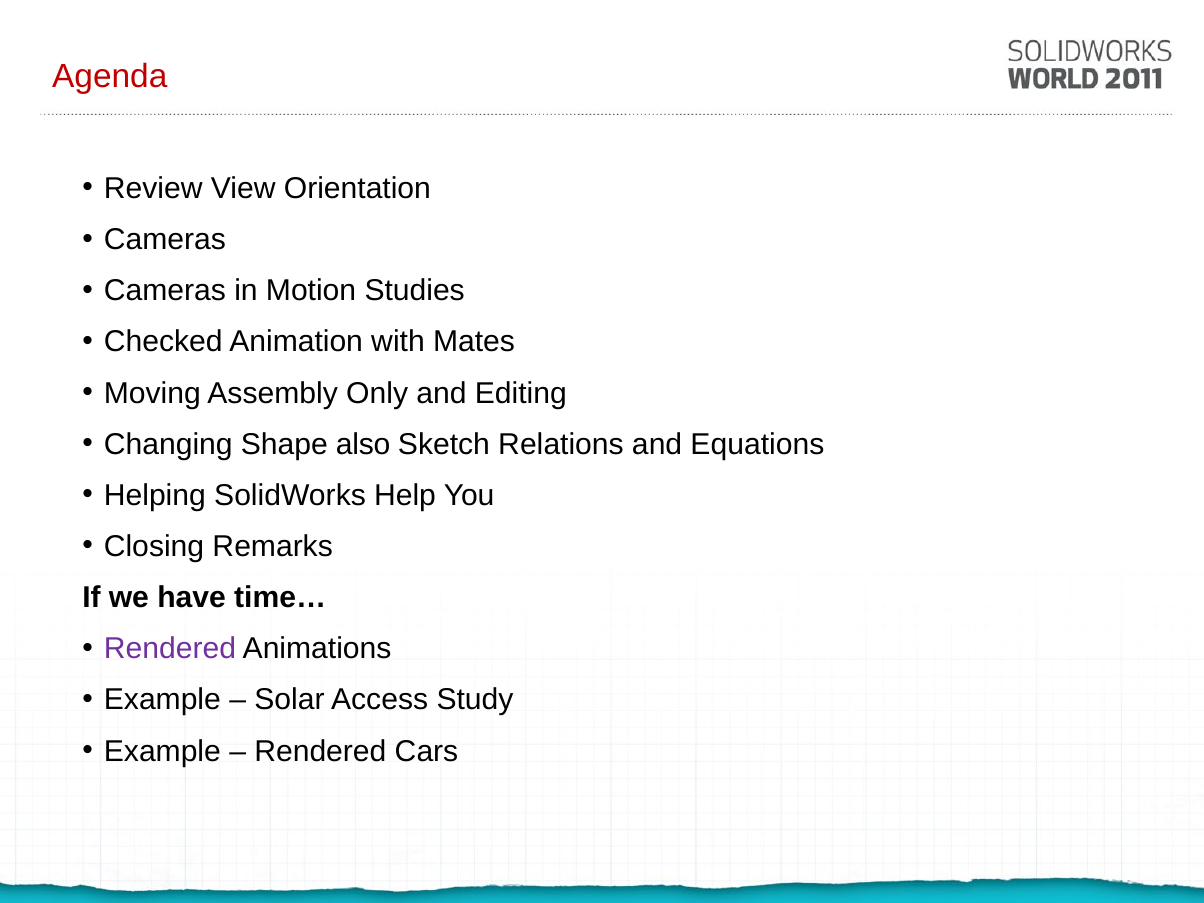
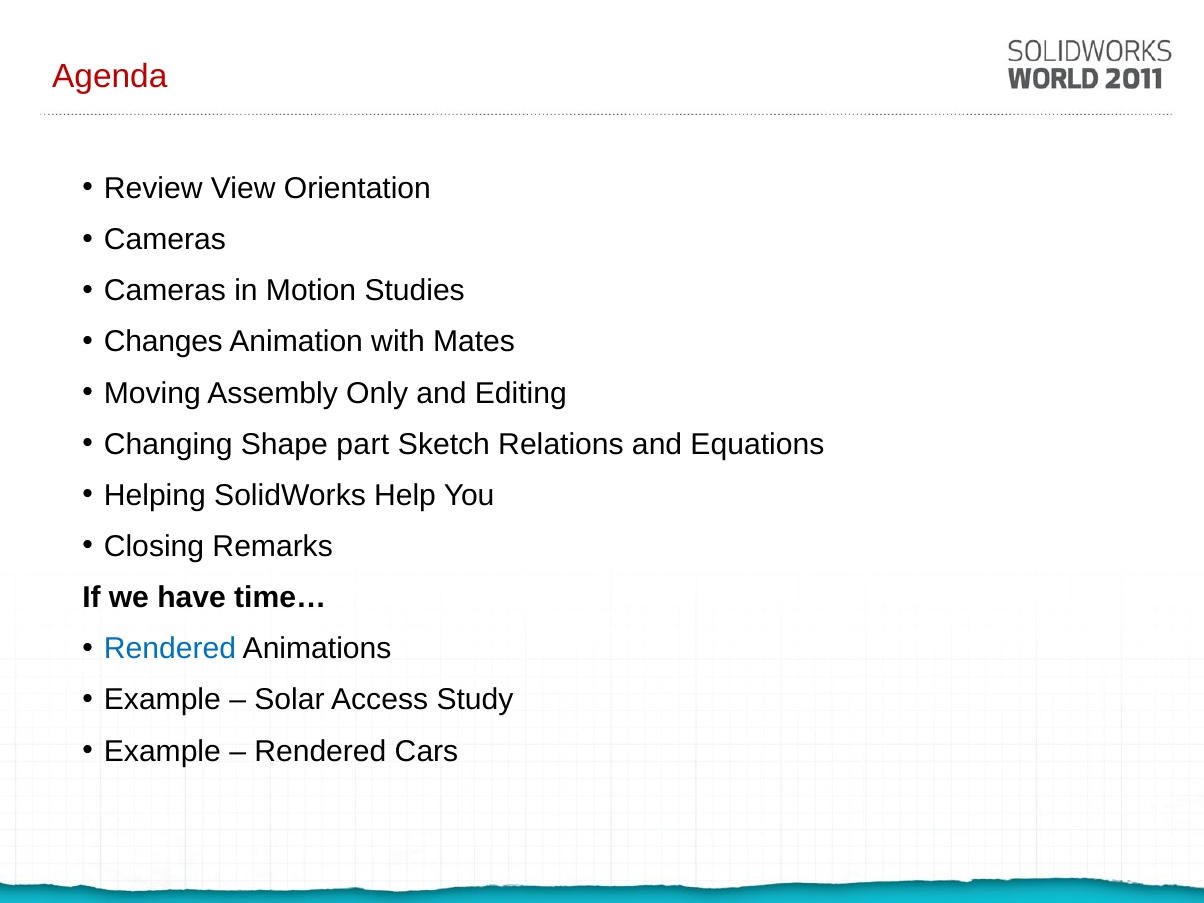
Checked: Checked -> Changes (163, 342)
also: also -> part (363, 444)
Rendered colour: purple -> blue (170, 649)
